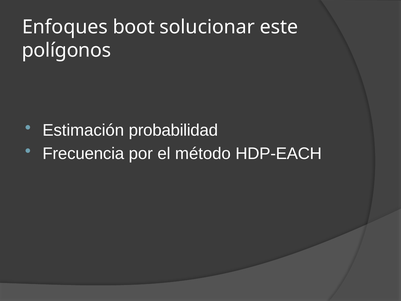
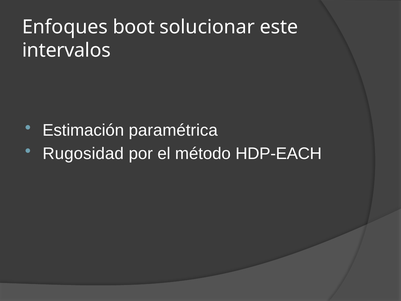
polígonos: polígonos -> intervalos (66, 50)
probabilidad: probabilidad -> paramétrica (173, 130)
Frecuencia: Frecuencia -> Rugosidad (83, 154)
